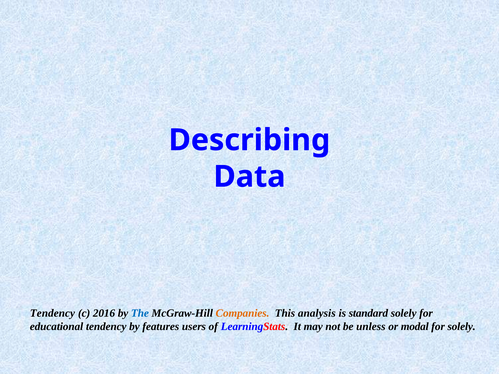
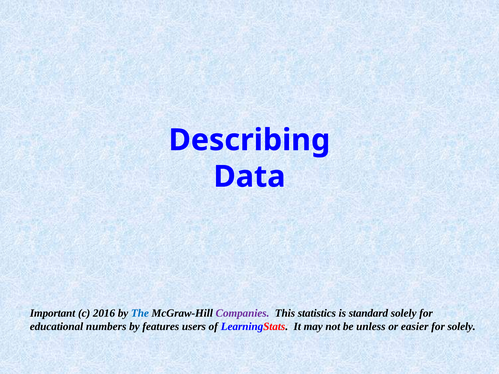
Tendency: Tendency -> Important (53, 313)
Companies colour: orange -> purple (243, 313)
analysis: analysis -> statistics (317, 313)
educational tendency: tendency -> numbers (106, 327)
modal: modal -> easier (415, 327)
